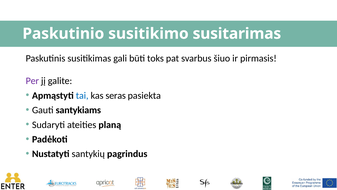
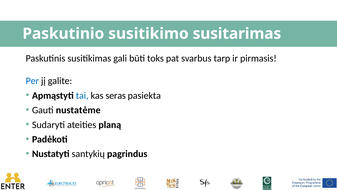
šiuo: šiuo -> tarp (222, 58)
Per colour: purple -> blue (32, 81)
santykiams: santykiams -> nustatėme (78, 110)
